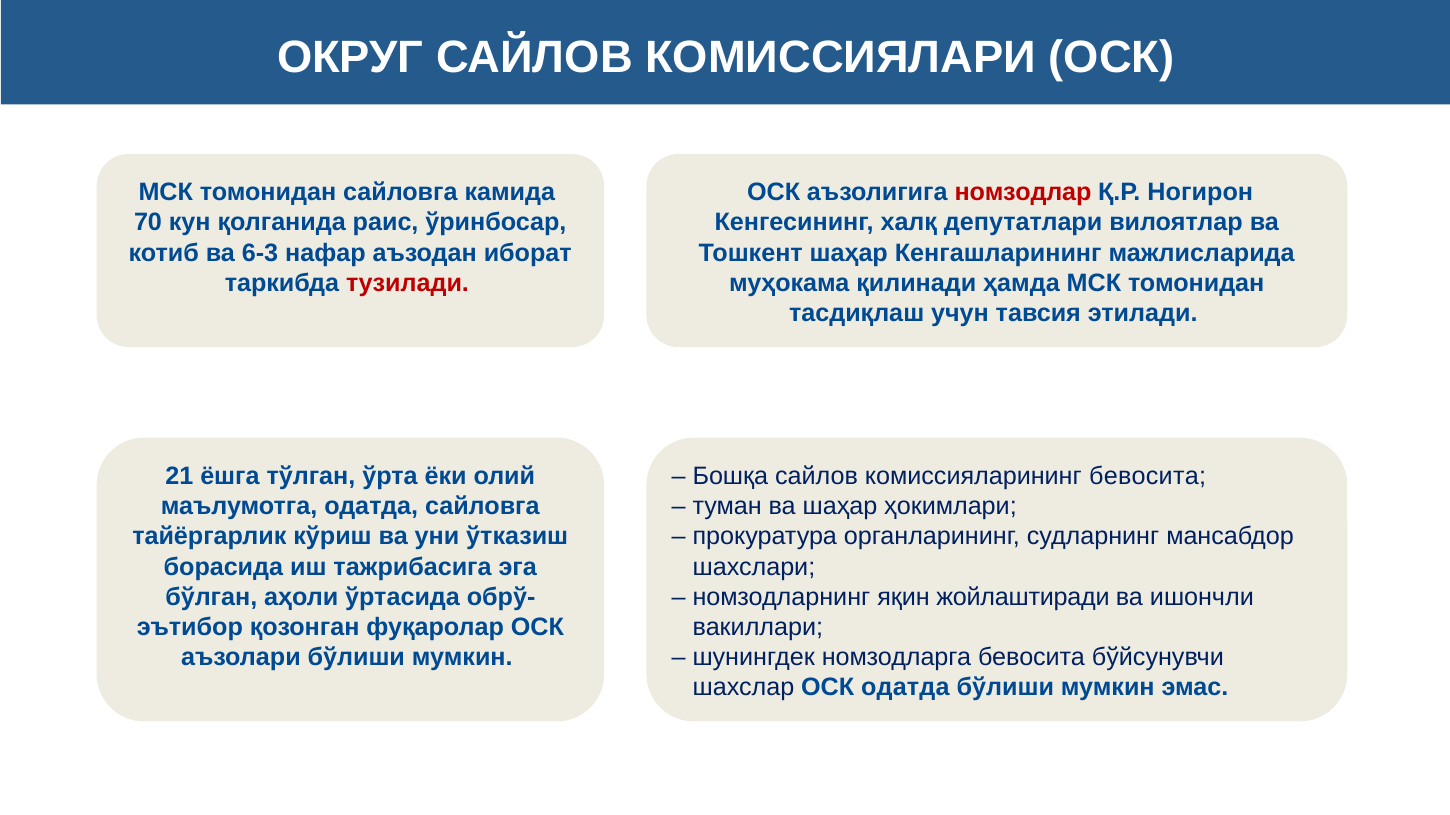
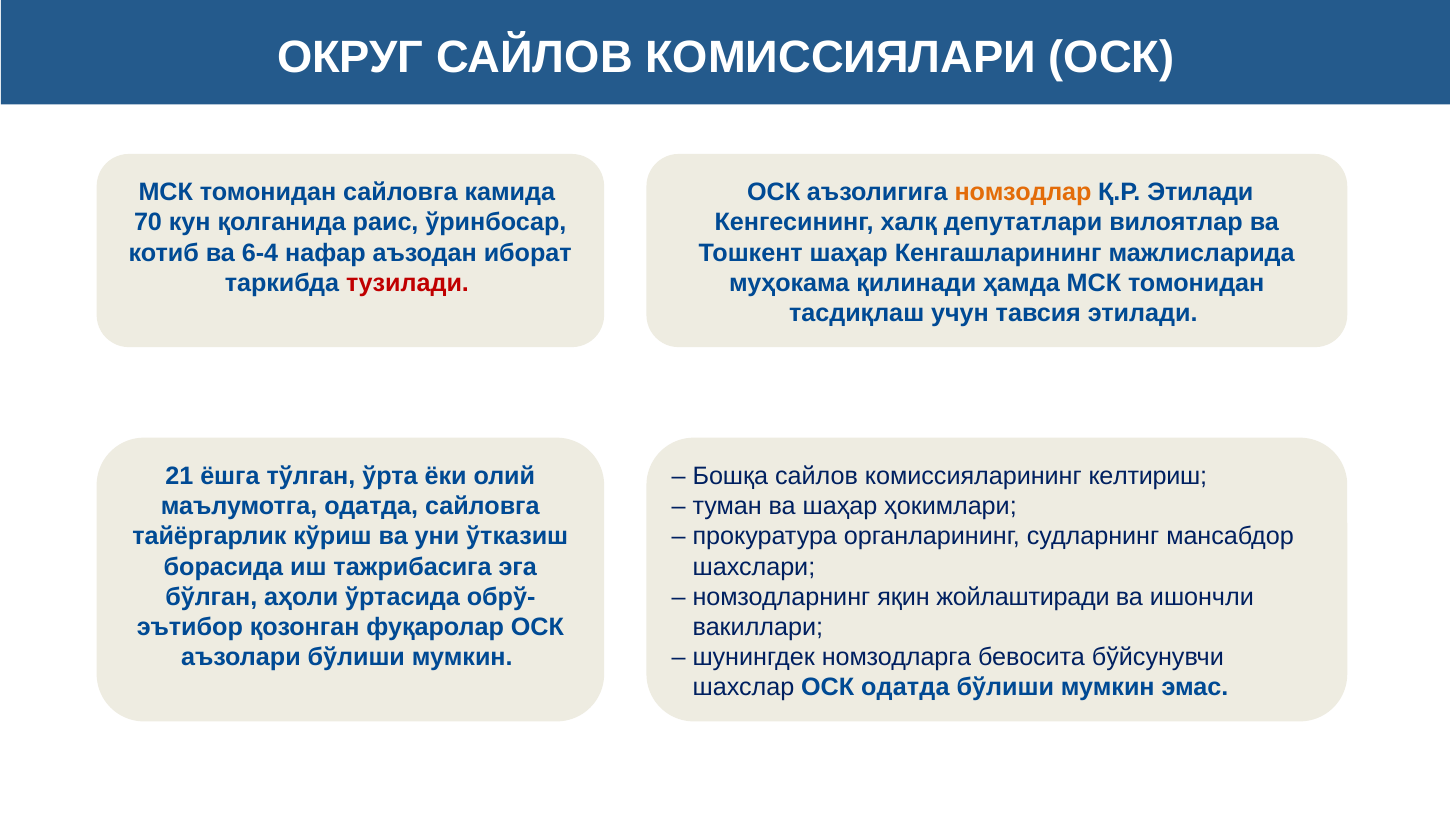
номзодлар colour: red -> orange (1023, 193)
Қ.Р Ногирон: Ногирон -> Этилади (1200, 193)
6-3: 6-3 -> 6-4 (260, 253)
комиссияларининг бевосита: бевосита -> келтириш (1148, 477)
